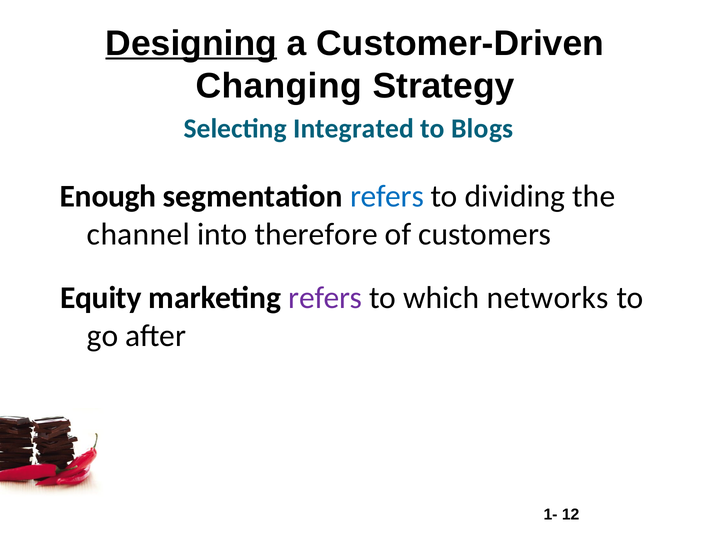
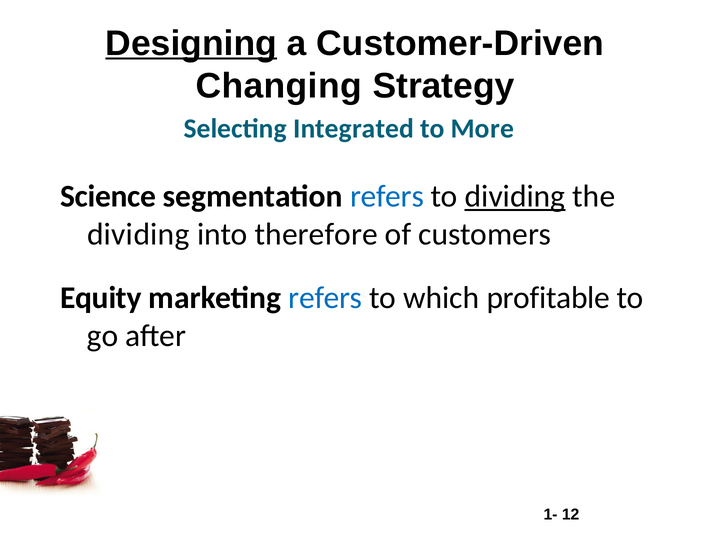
Blogs: Blogs -> More (482, 129)
Enough: Enough -> Science (108, 196)
dividing underline: none -> present (515, 196)
channel: channel -> dividing (138, 234)
refers colour: purple -> blue (325, 298)
networks: networks -> profitable (548, 298)
